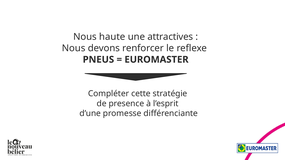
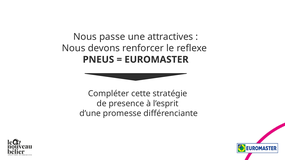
haute: haute -> passe (112, 37)
